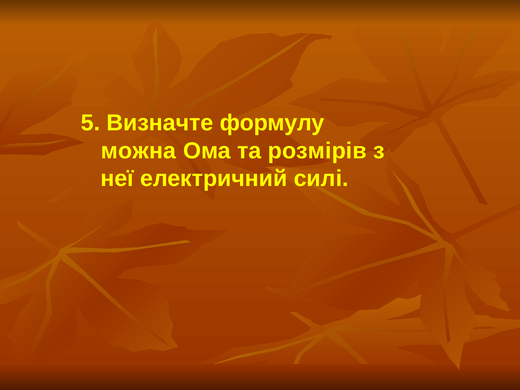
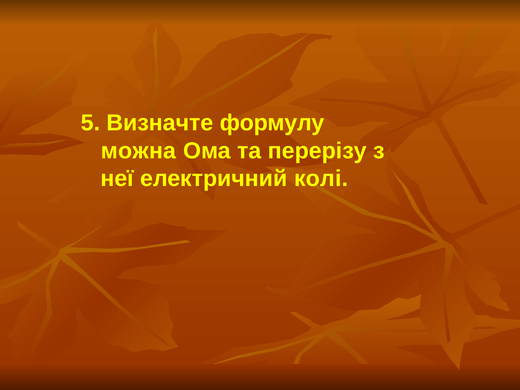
розмірів: розмірів -> перерізу (317, 151)
силі: силі -> колі (321, 178)
